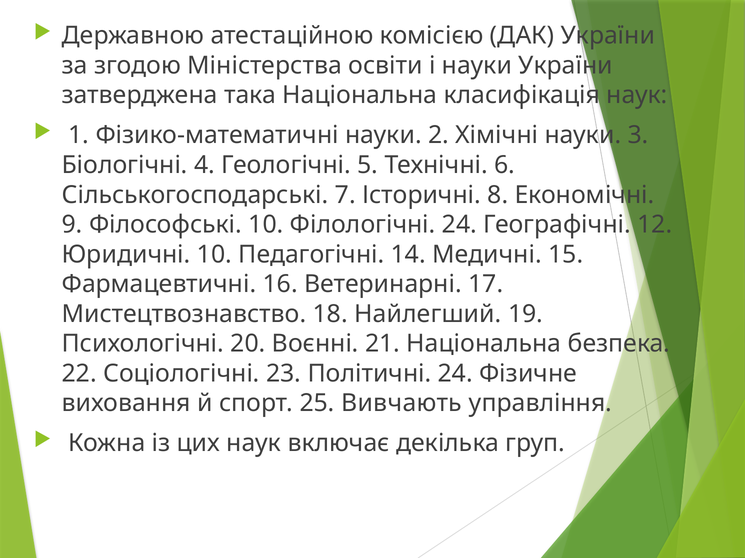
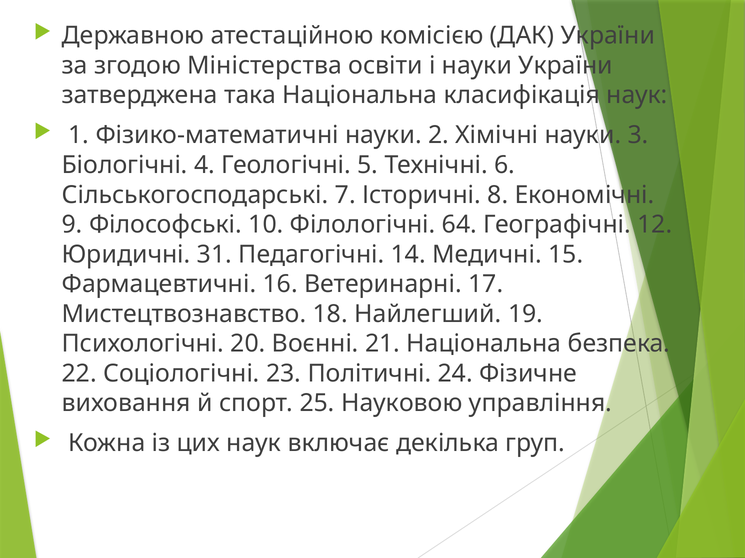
Філологічні 24: 24 -> 64 (459, 225)
Юридичні 10: 10 -> 31 (214, 255)
Вивчають: Вивчають -> Науковою (402, 404)
